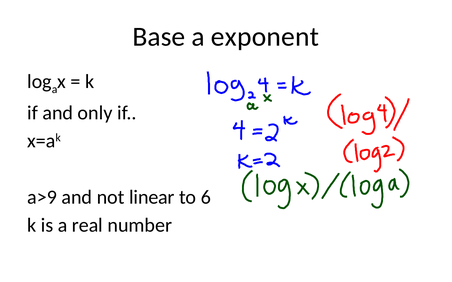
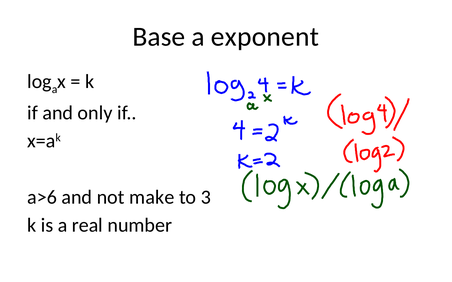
a>9: a>9 -> a>6 (42, 197)
linear: linear -> make (152, 197)
6: 6 -> 3 (206, 197)
